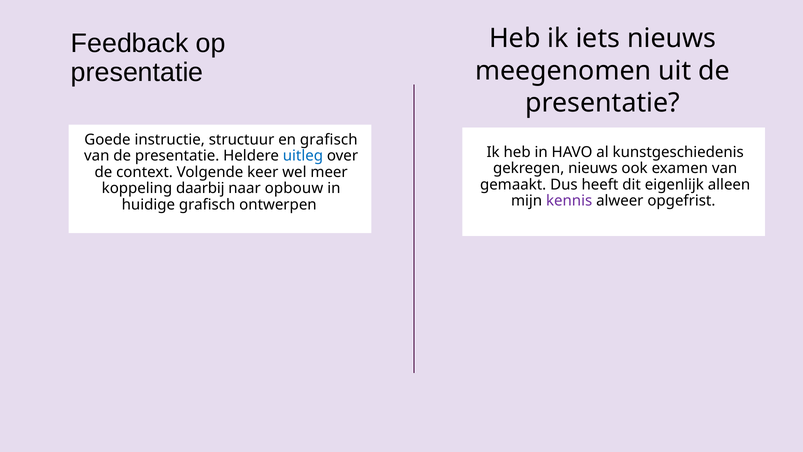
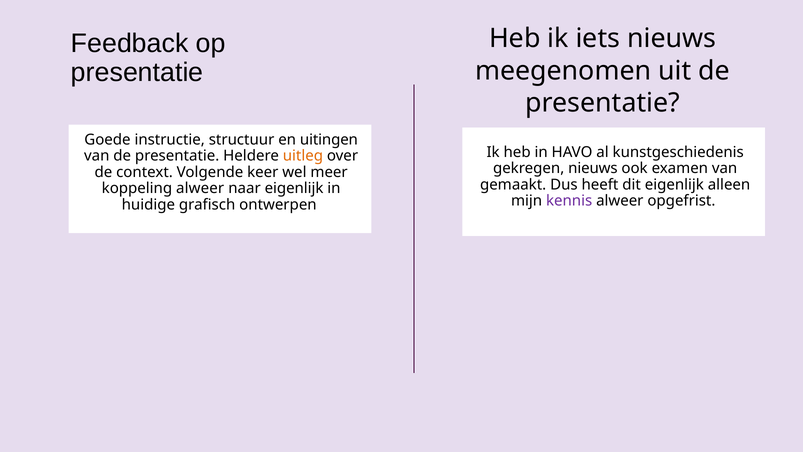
en grafisch: grafisch -> uitingen (329, 140)
uitleg colour: blue -> orange (303, 156)
koppeling daarbij: daarbij -> alweer (200, 188)
naar opbouw: opbouw -> eigenlijk (294, 188)
